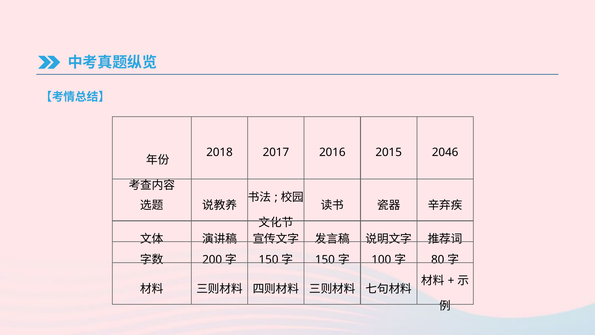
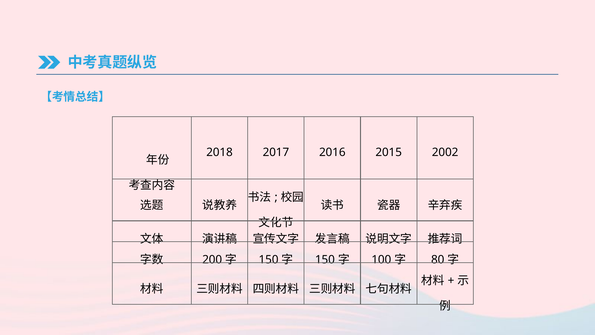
2046: 2046 -> 2002 (445, 152)
